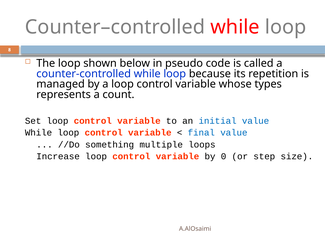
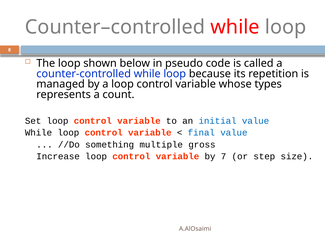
loops: loops -> gross (202, 144)
0: 0 -> 7 (224, 156)
